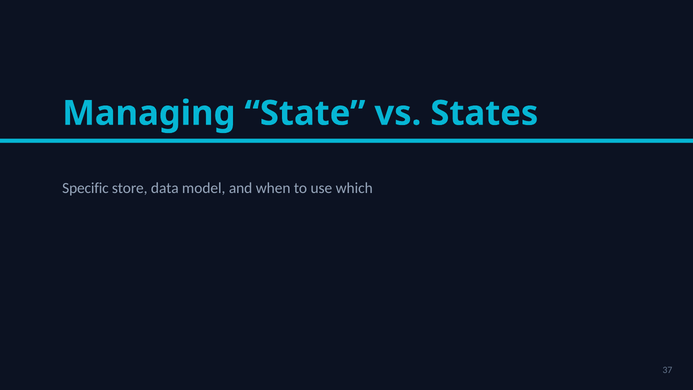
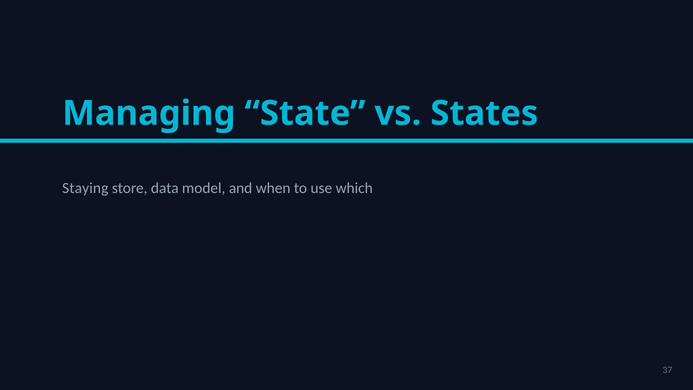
Specific: Specific -> Staying (85, 188)
